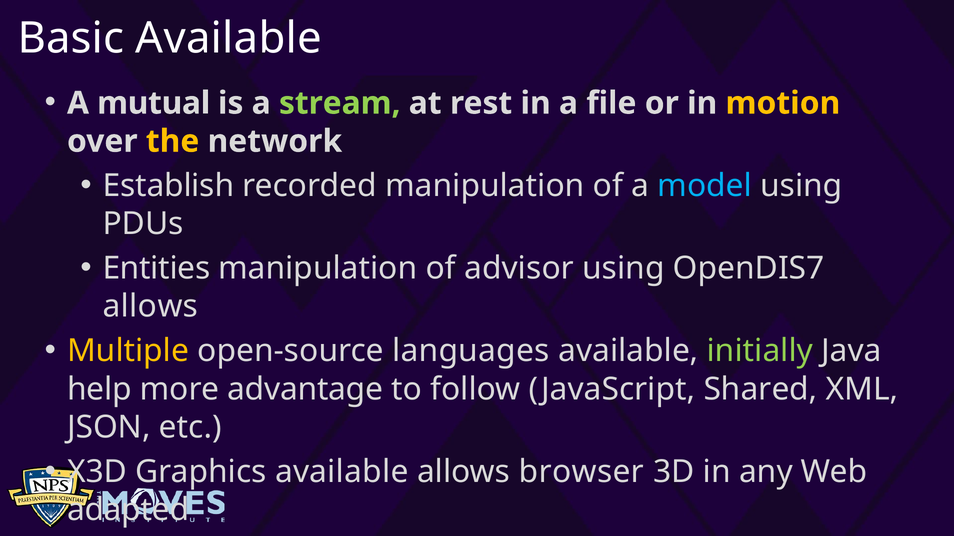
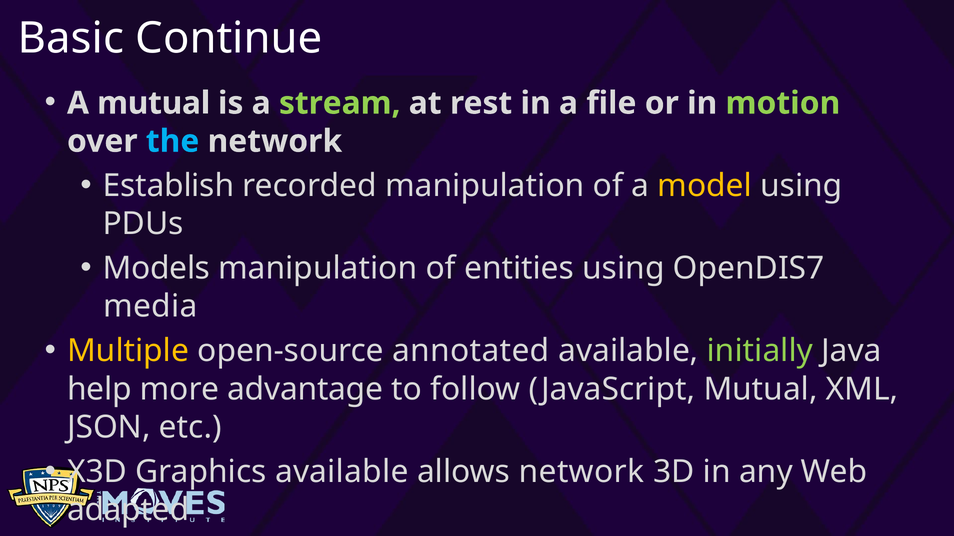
Basic Available: Available -> Continue (229, 38)
motion colour: yellow -> light green (783, 103)
the colour: yellow -> light blue (173, 141)
model colour: light blue -> yellow (705, 186)
Entities: Entities -> Models (156, 269)
advisor: advisor -> entities (519, 269)
allows: allows -> media (150, 307)
languages: languages -> annotated (471, 351)
JavaScript Shared: Shared -> Mutual (761, 390)
allows browser: browser -> network (582, 472)
